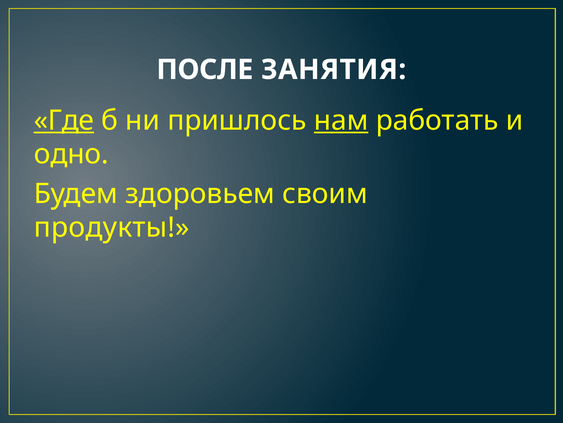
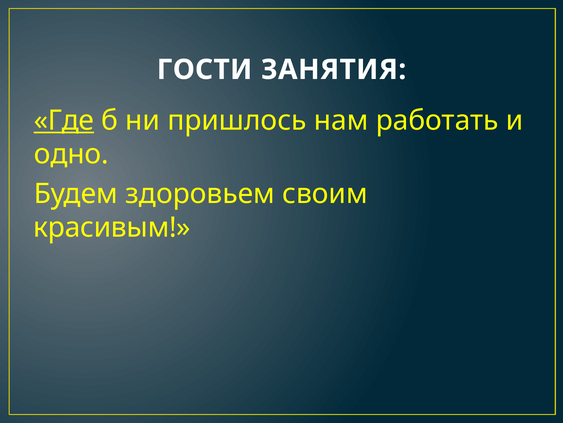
ПОСЛЕ: ПОСЛЕ -> ГОСТИ (205, 70)
нам underline: present -> none (341, 120)
продукты: продукты -> красивым (112, 227)
